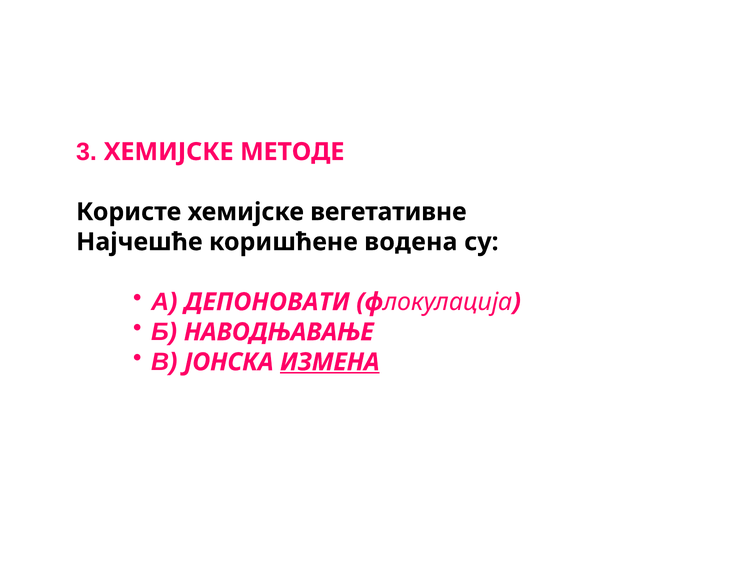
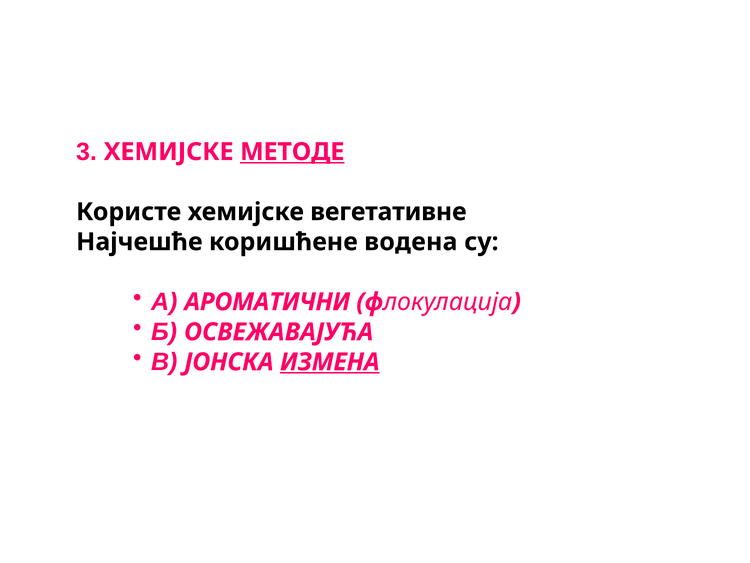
МЕТОДЕ underline: none -> present (292, 152)
ДЕПОНОВАТИ: ДЕПОНОВАТИ -> АРОМАТИЧНИ (267, 302)
НАВОДЊАВАЊЕ: НАВОДЊАВАЊЕ -> ОСВЕЖАВАЈУЋА (279, 332)
